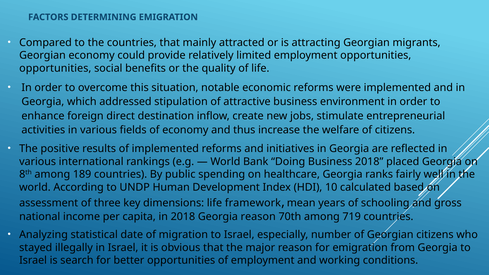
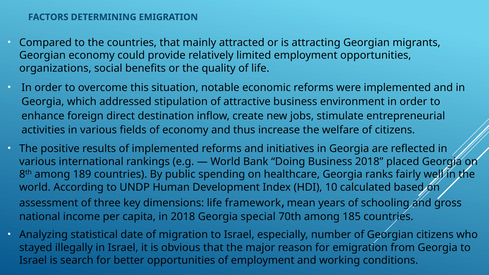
opportunities: opportunities -> organizations (55, 68)
Georgia reason: reason -> special (258, 217)
719: 719 -> 185 (352, 217)
